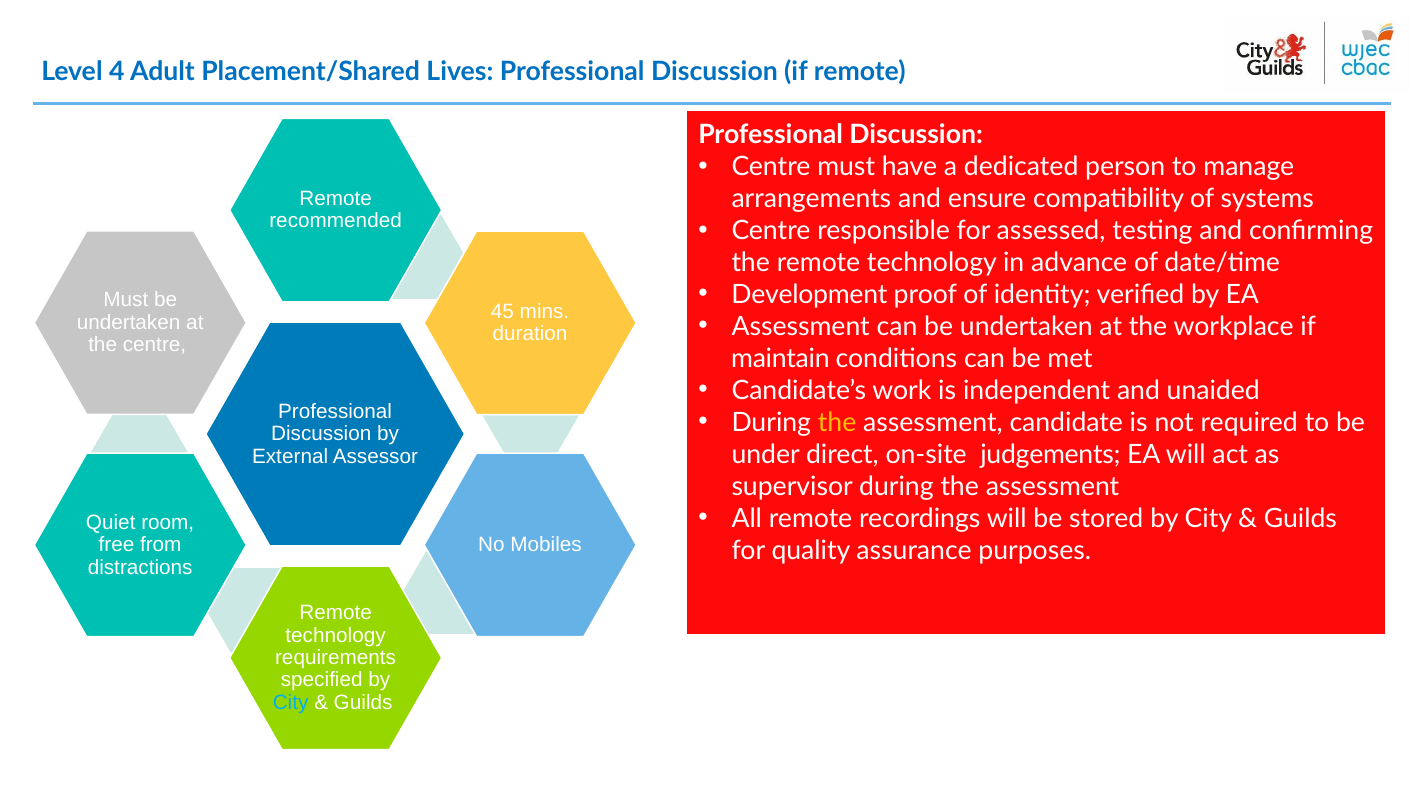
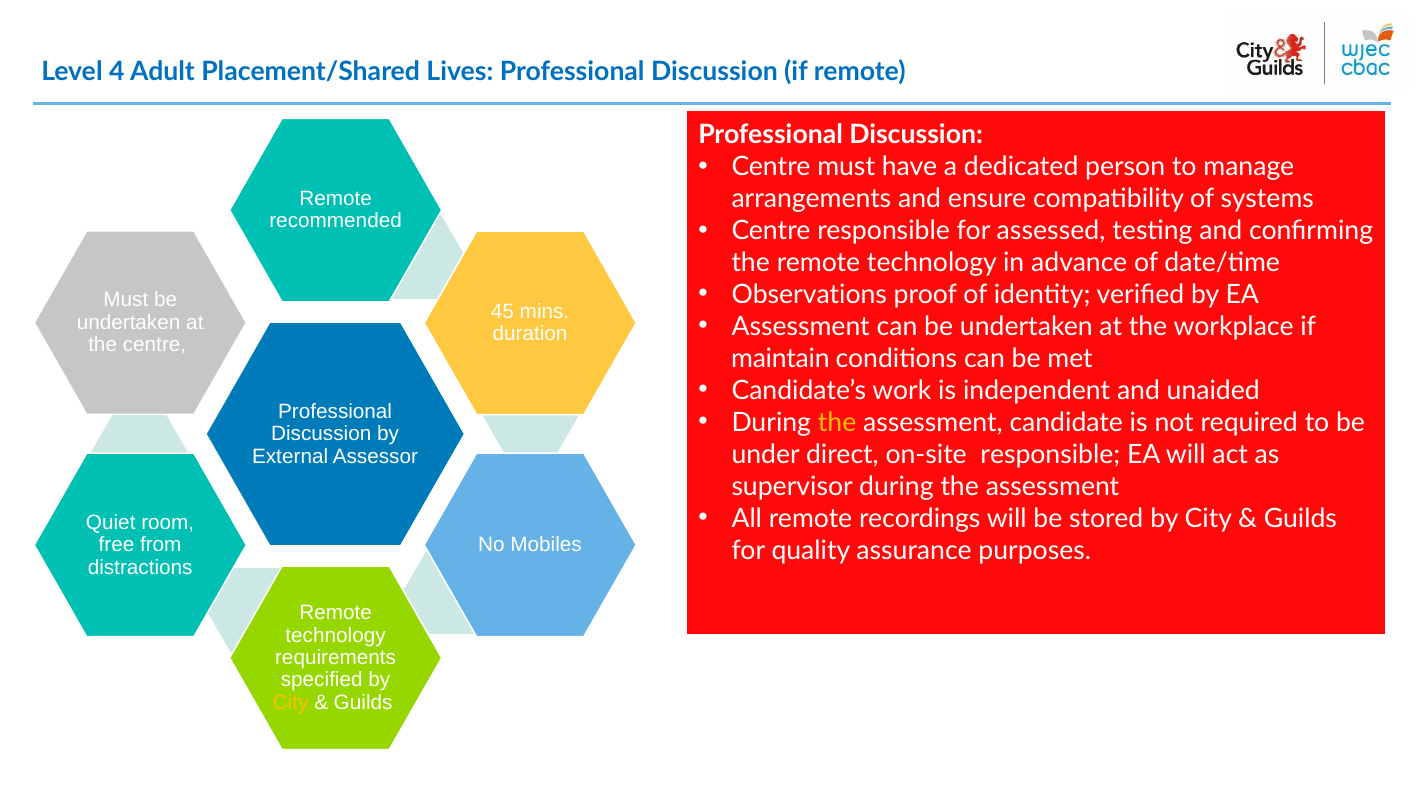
Development: Development -> Observations (809, 295)
on-site judgements: judgements -> responsible (1050, 454)
City colour: light blue -> yellow (291, 702)
